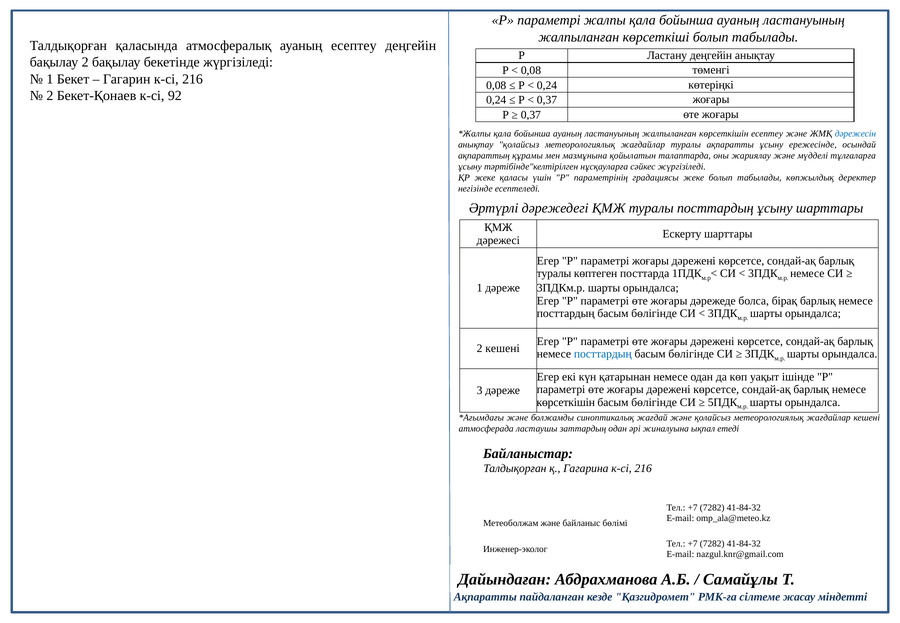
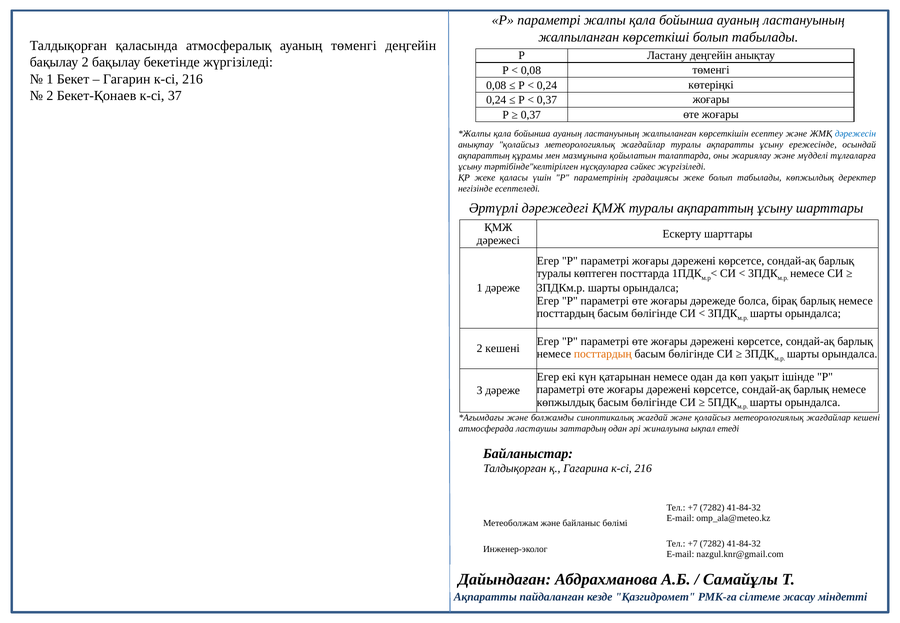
ауаның есептеу: есептеу -> төменгі (354, 46)
92: 92 -> 37 (175, 96)
туралы посттардың: посттардың -> ақпараттың (715, 208)
посттардың colour: blue -> orange (603, 354)
көрсеткішін: көрсеткішін -> көпжылдық (566, 402)
